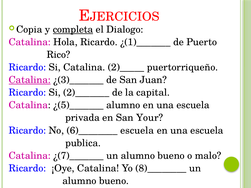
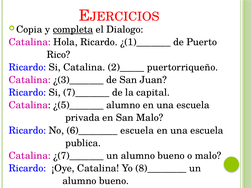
Catalina underline: present -> none (30, 80)
2)_______: 2)_______ -> 7)_______ (86, 93)
San Your: Your -> Malo (150, 118)
